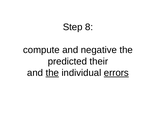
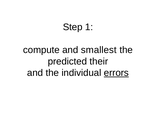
8: 8 -> 1 (89, 27)
negative: negative -> smallest (99, 50)
the underline: present -> none (52, 73)
